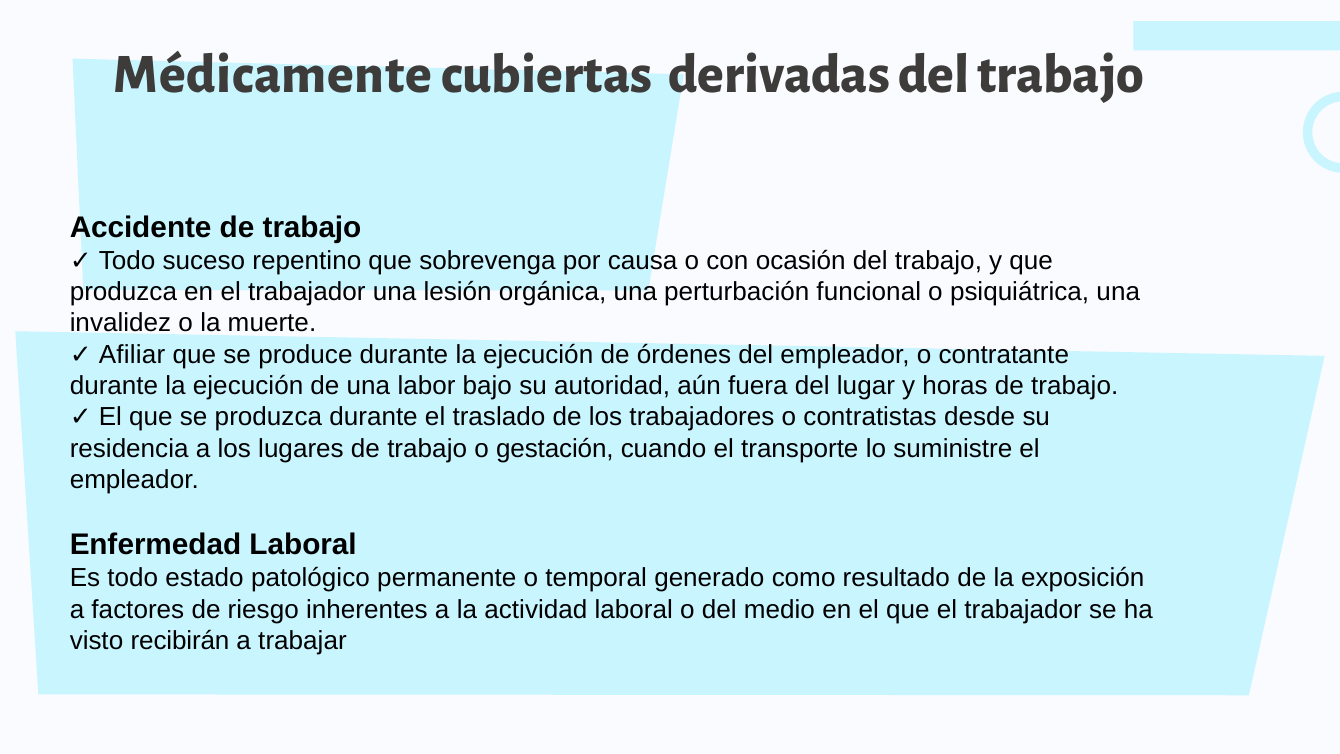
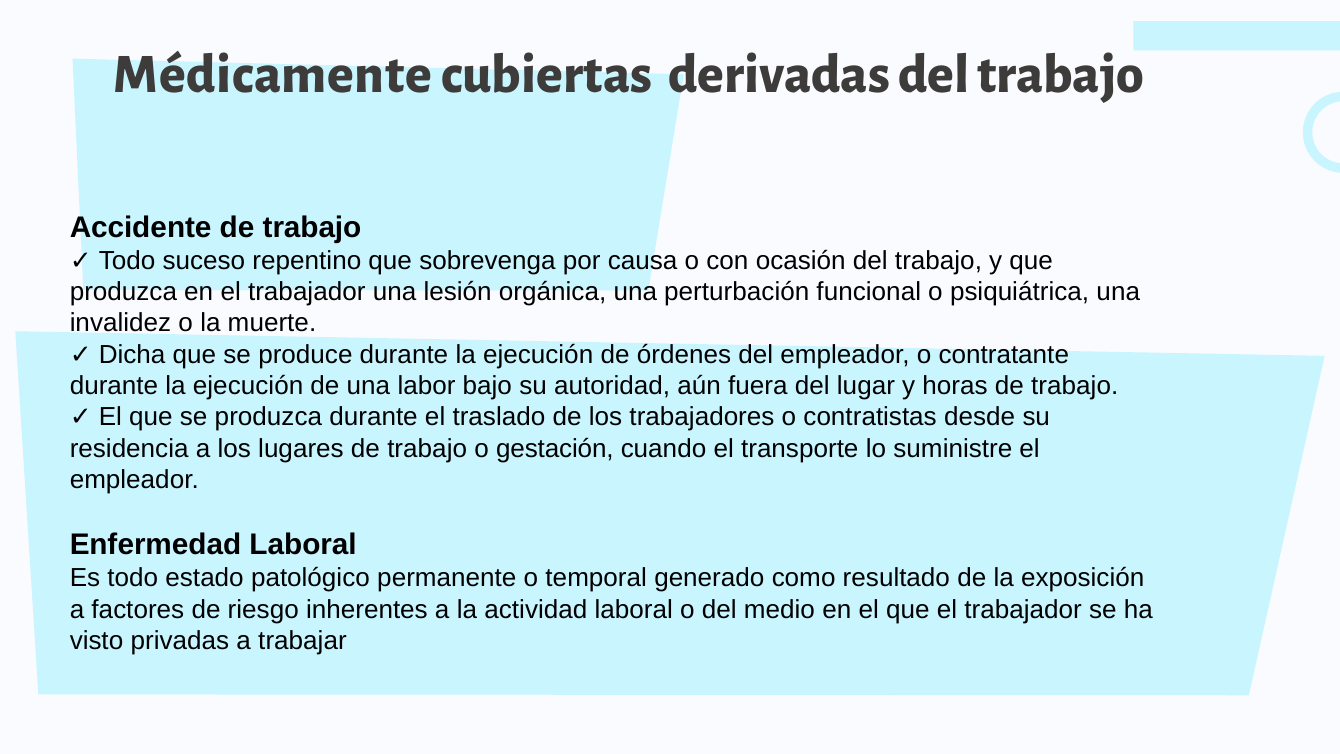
Afiliar: Afiliar -> Dicha (132, 355)
recibirán: recibirán -> privadas (180, 641)
